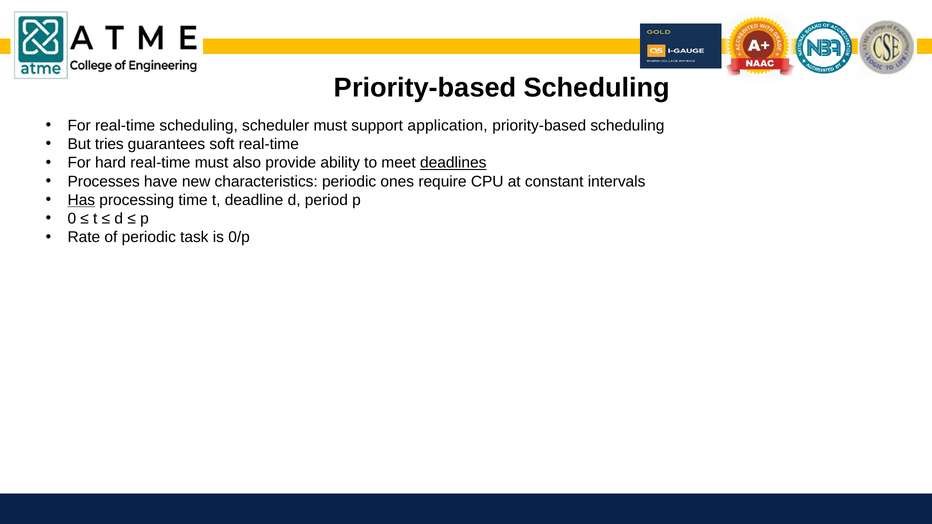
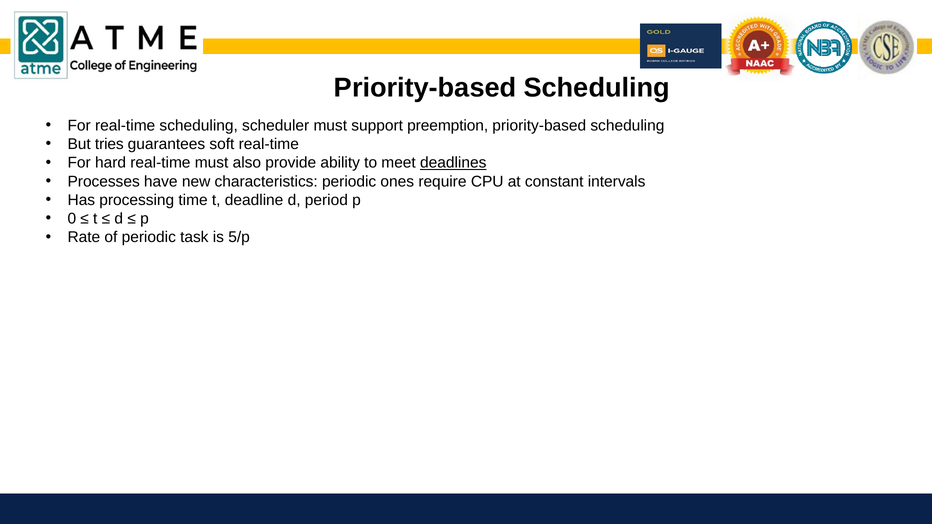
application: application -> preemption (448, 126)
Has underline: present -> none (81, 200)
0/p: 0/p -> 5/p (239, 237)
